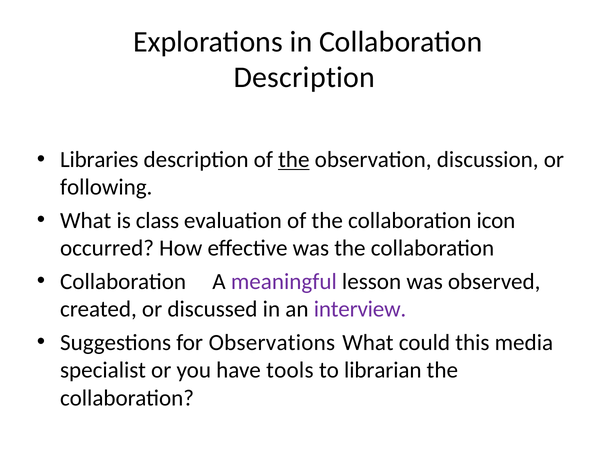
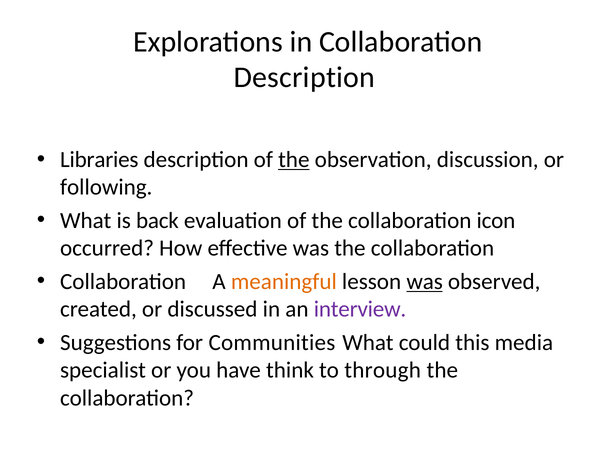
class: class -> back (157, 221)
meaningful colour: purple -> orange (284, 282)
was underline: none -> present (425, 282)
Observations: Observations -> Communities (272, 342)
tools: tools -> think (290, 370)
librarian: librarian -> through (383, 370)
